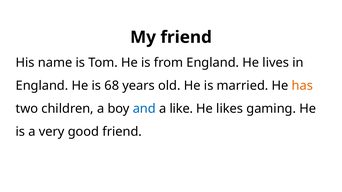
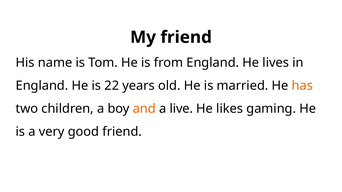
68: 68 -> 22 (112, 86)
and colour: blue -> orange (144, 109)
like: like -> live (181, 109)
